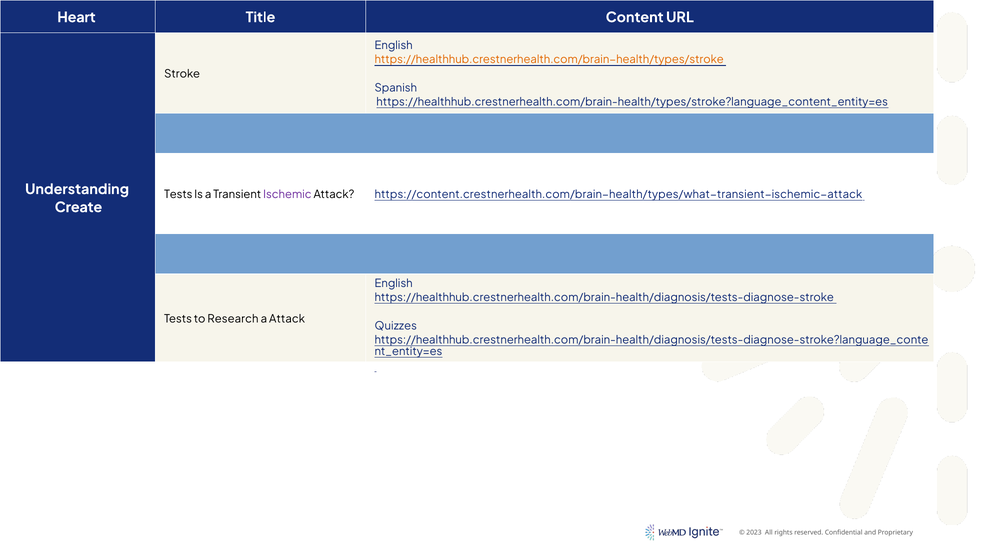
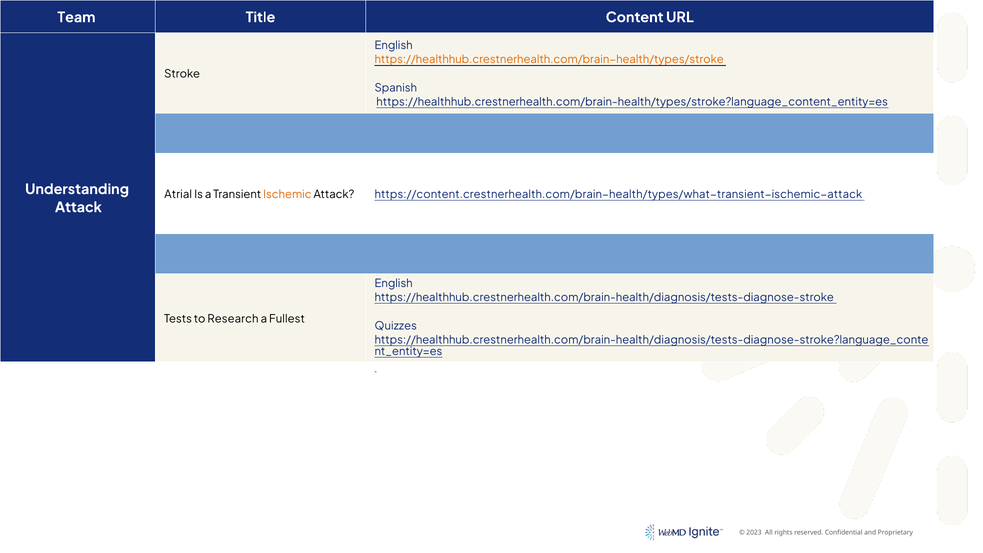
Heart: Heart -> Team (76, 17)
Tests: Tests -> Atrial (178, 194)
Ischemic colour: purple -> orange (287, 194)
Create: Create -> Attack (78, 207)
a Attack: Attack -> Fullest (287, 319)
